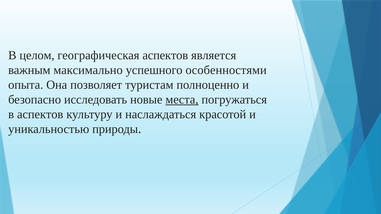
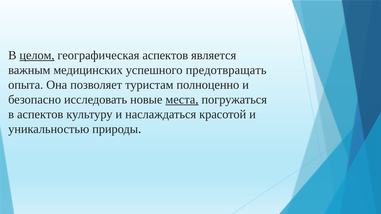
целом underline: none -> present (37, 55)
максимально: максимально -> медицинских (88, 70)
особенностями: особенностями -> предотвращать (226, 70)
